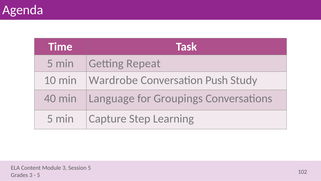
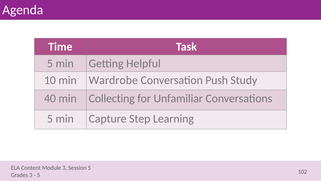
Repeat: Repeat -> Helpful (143, 63)
Language: Language -> Collecting (112, 98)
Groupings: Groupings -> Unfamiliar (178, 98)
